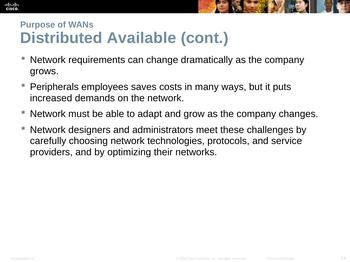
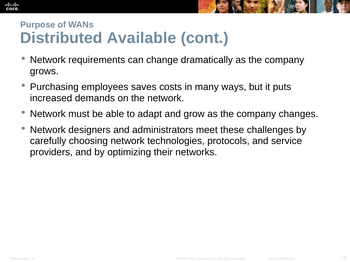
Peripherals: Peripherals -> Purchasing (54, 87)
